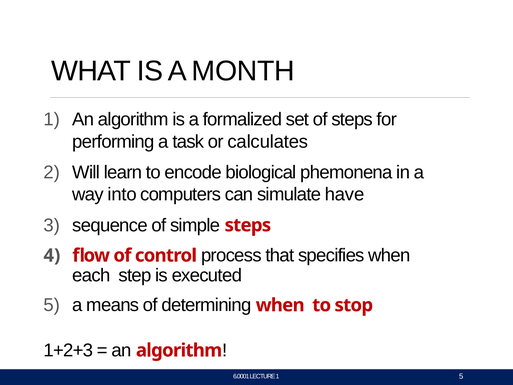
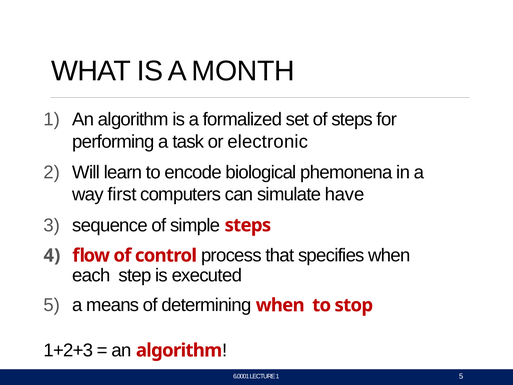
calculates: calculates -> electronic (268, 142)
into: into -> first (122, 194)
